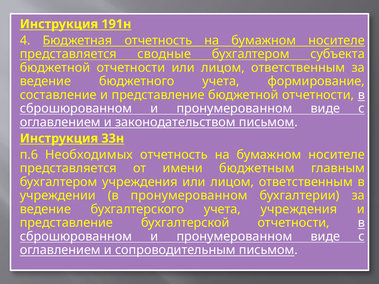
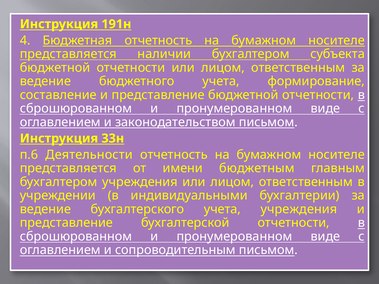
сводные: сводные -> наличии (164, 54)
Необходимых: Необходимых -> Деятельности (89, 155)
в пронумерованном: пронумерованном -> индивидуальными (189, 196)
